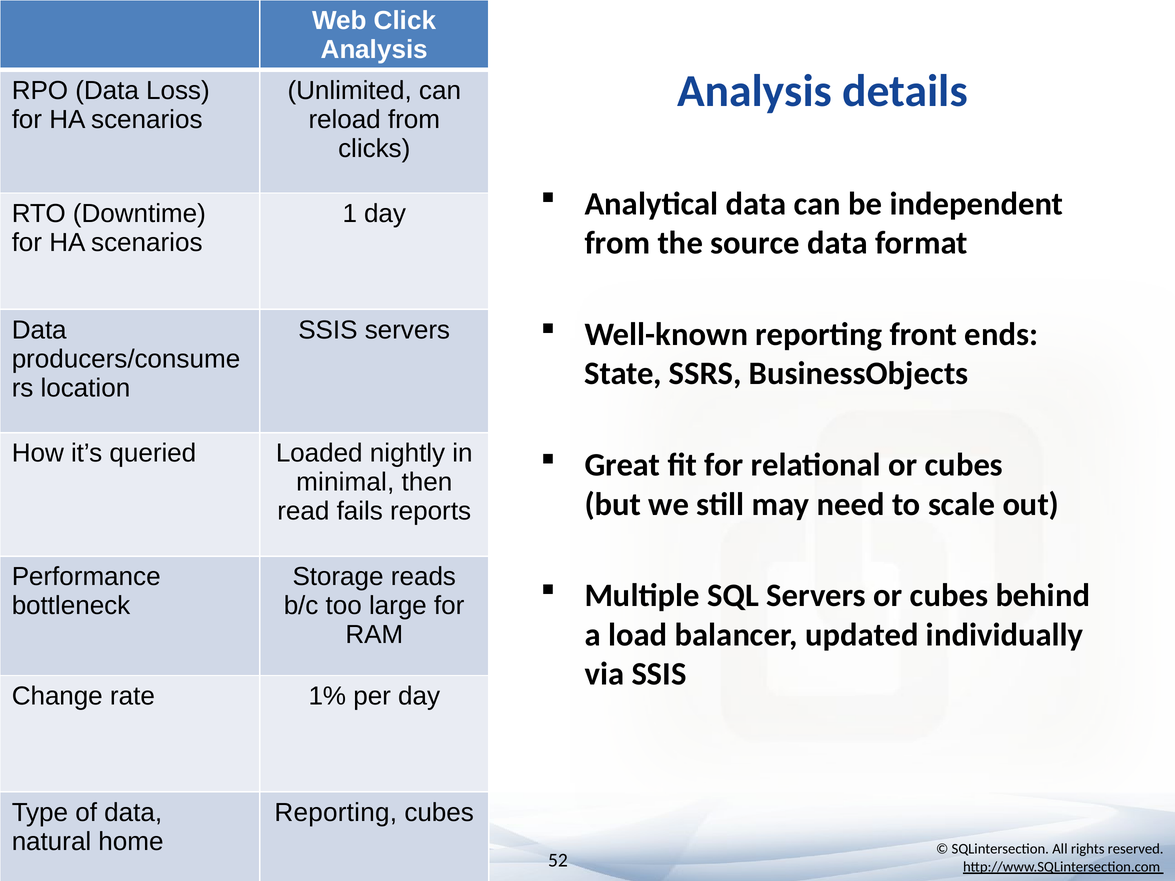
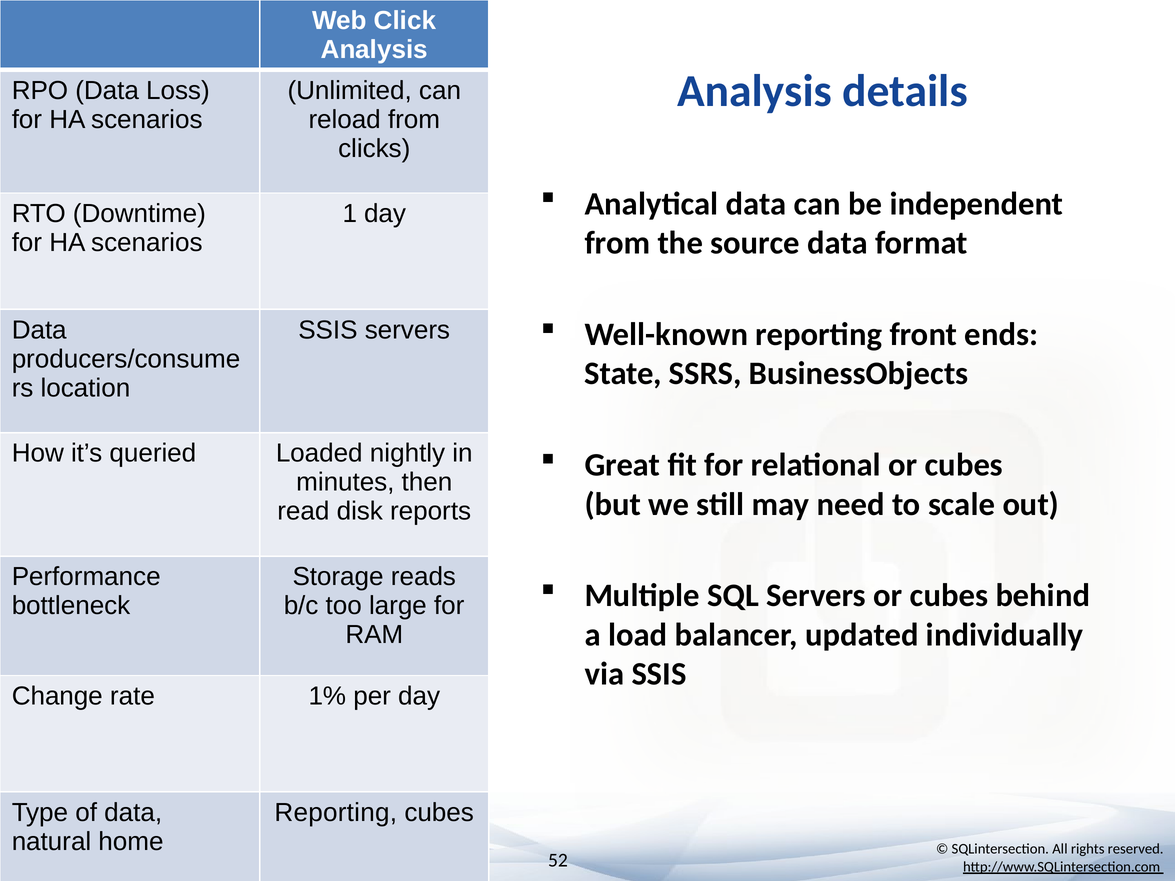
minimal: minimal -> minutes (345, 482)
fails: fails -> disk (360, 511)
